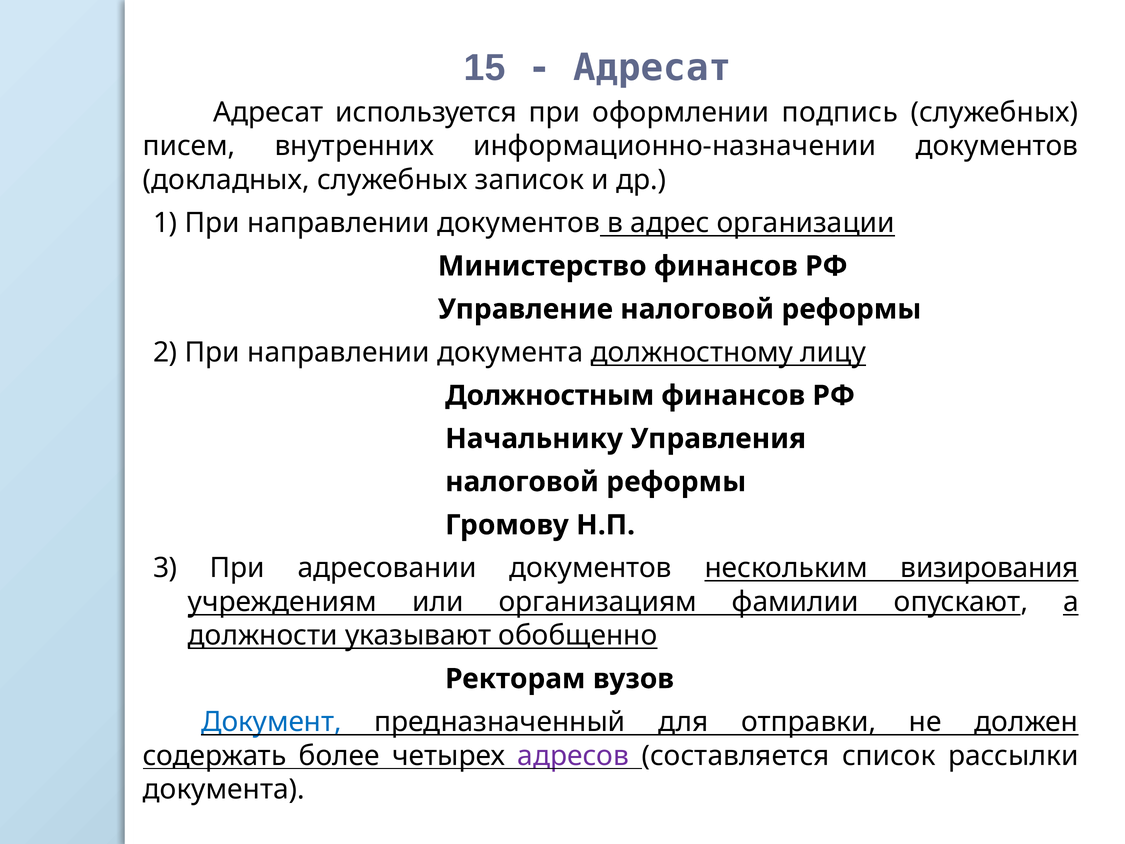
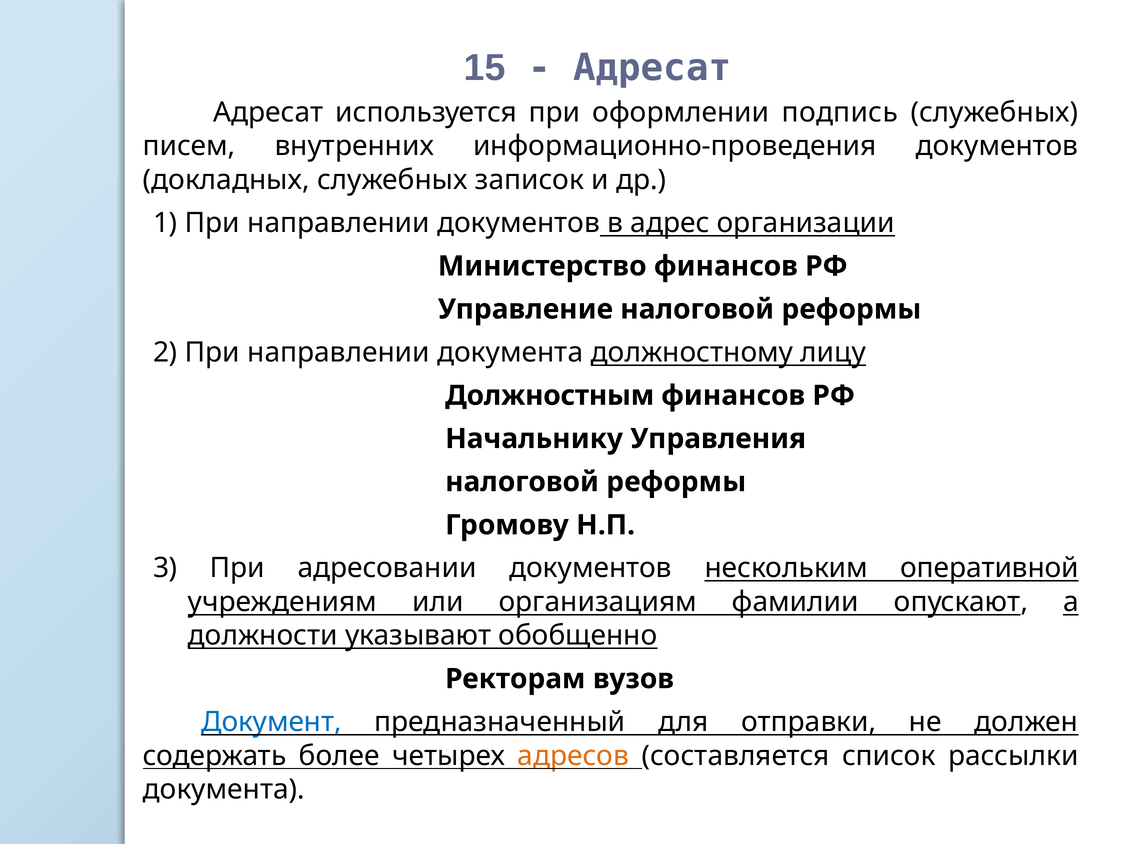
информационно-назначении: информационно-назначении -> информационно-проведения (675, 146)
визирования: визирования -> оперативной (990, 568)
адресов colour: purple -> orange (573, 756)
